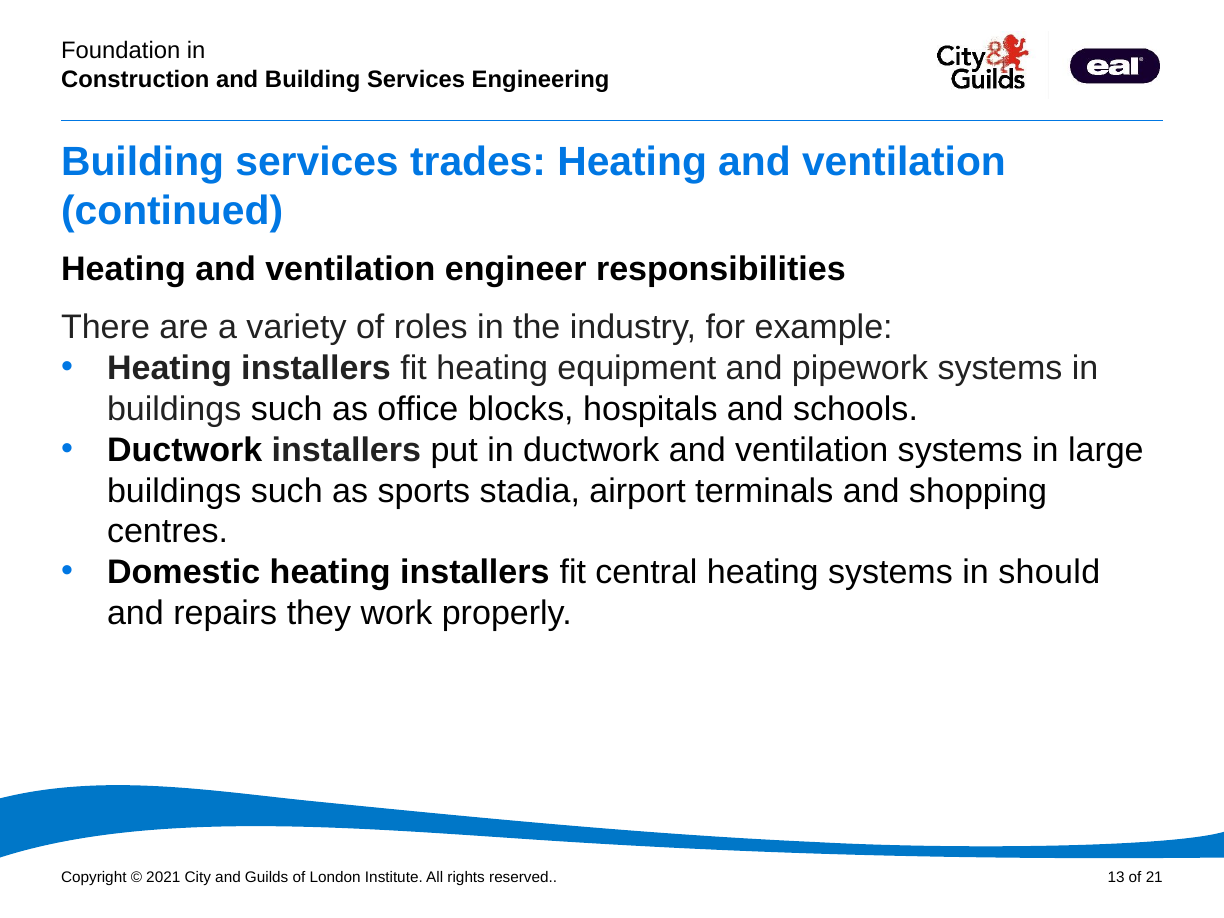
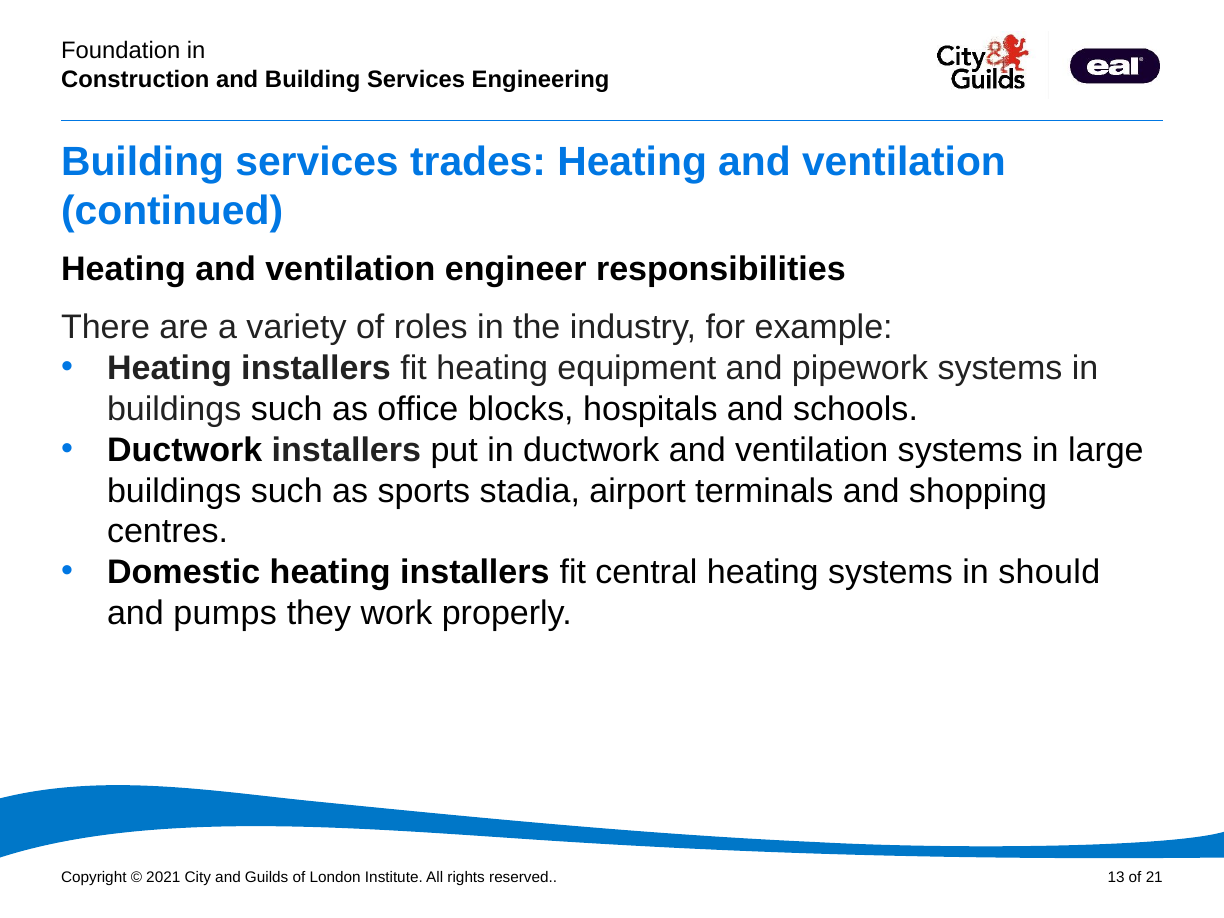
repairs: repairs -> pumps (225, 613)
